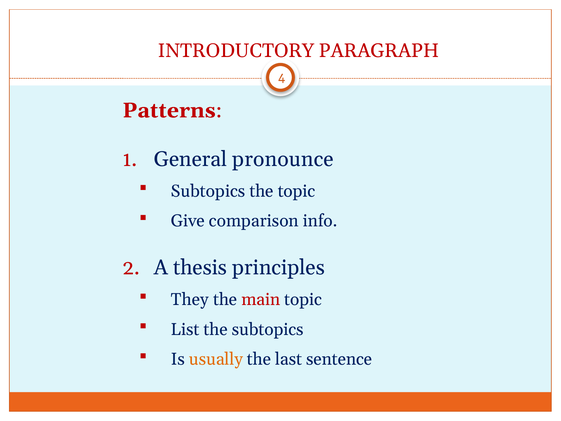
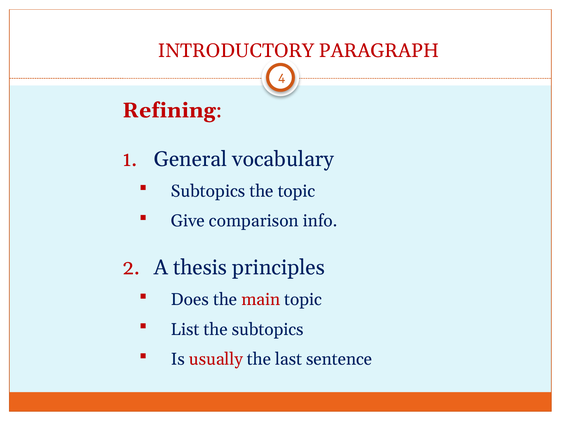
Patterns: Patterns -> Refining (169, 110)
pronounce: pronounce -> vocabulary (283, 159)
They: They -> Does (190, 299)
usually colour: orange -> red (216, 359)
